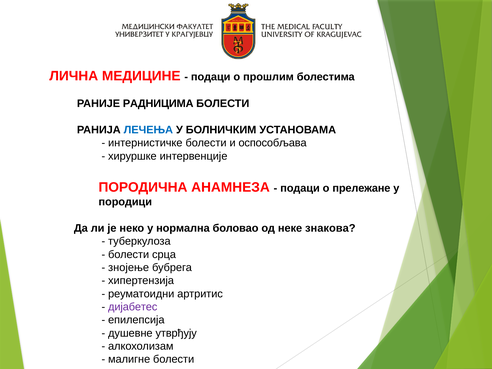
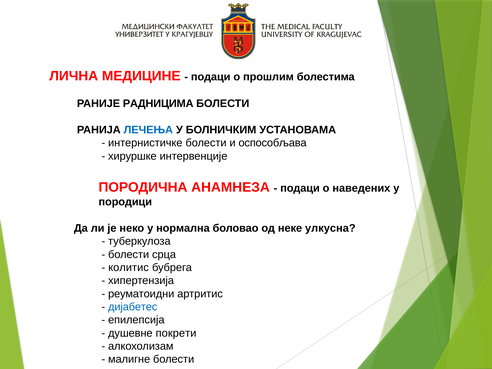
прележане: прележане -> наведених (361, 188)
знакова: знакова -> улкусна (330, 228)
знојење: знојење -> колитис (129, 268)
дијабетес colour: purple -> blue (133, 307)
утврђују: утврђују -> покрети (176, 333)
